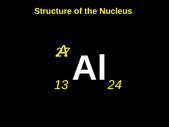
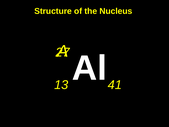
24: 24 -> 41 (115, 85)
